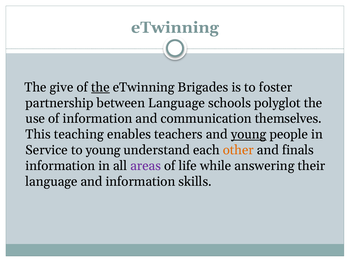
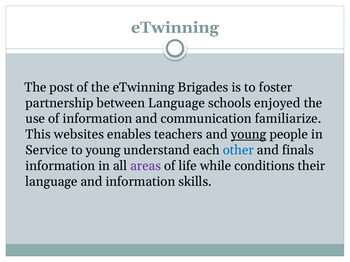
give: give -> post (62, 87)
the underline: present -> none (100, 87)
polyglot: polyglot -> enjoyed (277, 103)
themselves: themselves -> familiarize (288, 119)
teaching: teaching -> websites (79, 135)
other colour: orange -> blue (238, 150)
answering: answering -> conditions (264, 166)
